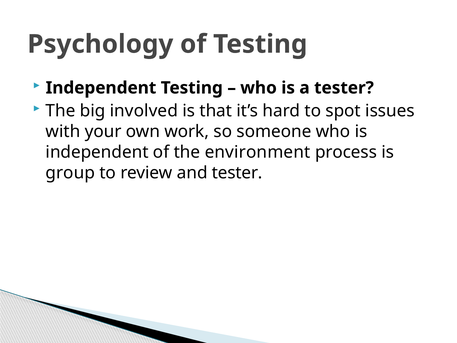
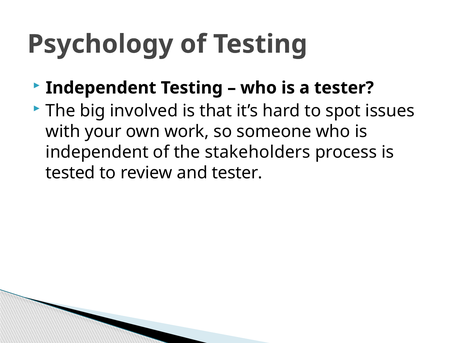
environment: environment -> stakeholders (258, 152)
group: group -> tested (70, 173)
